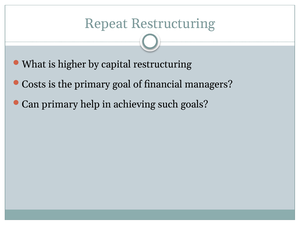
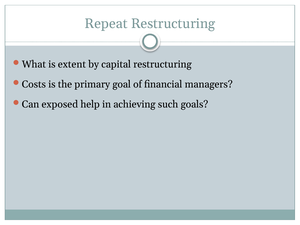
higher: higher -> extent (72, 64)
Can primary: primary -> exposed (60, 104)
